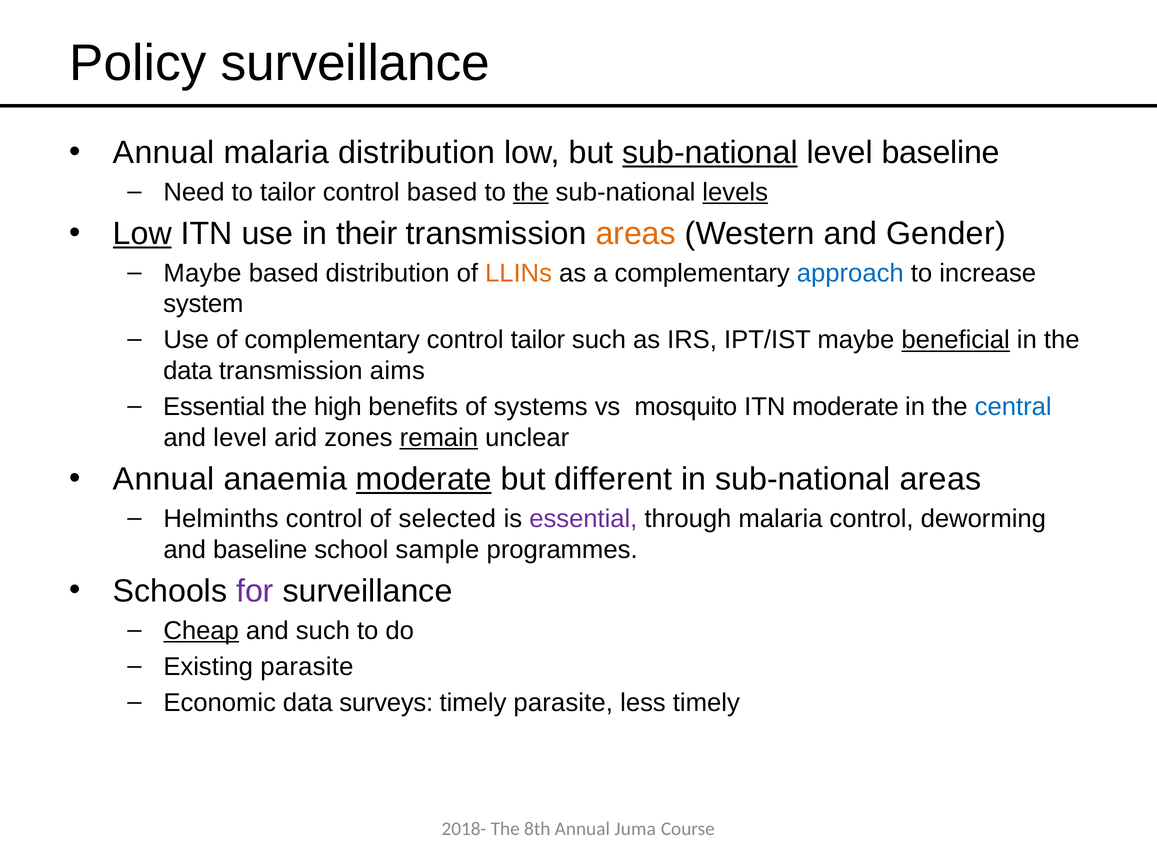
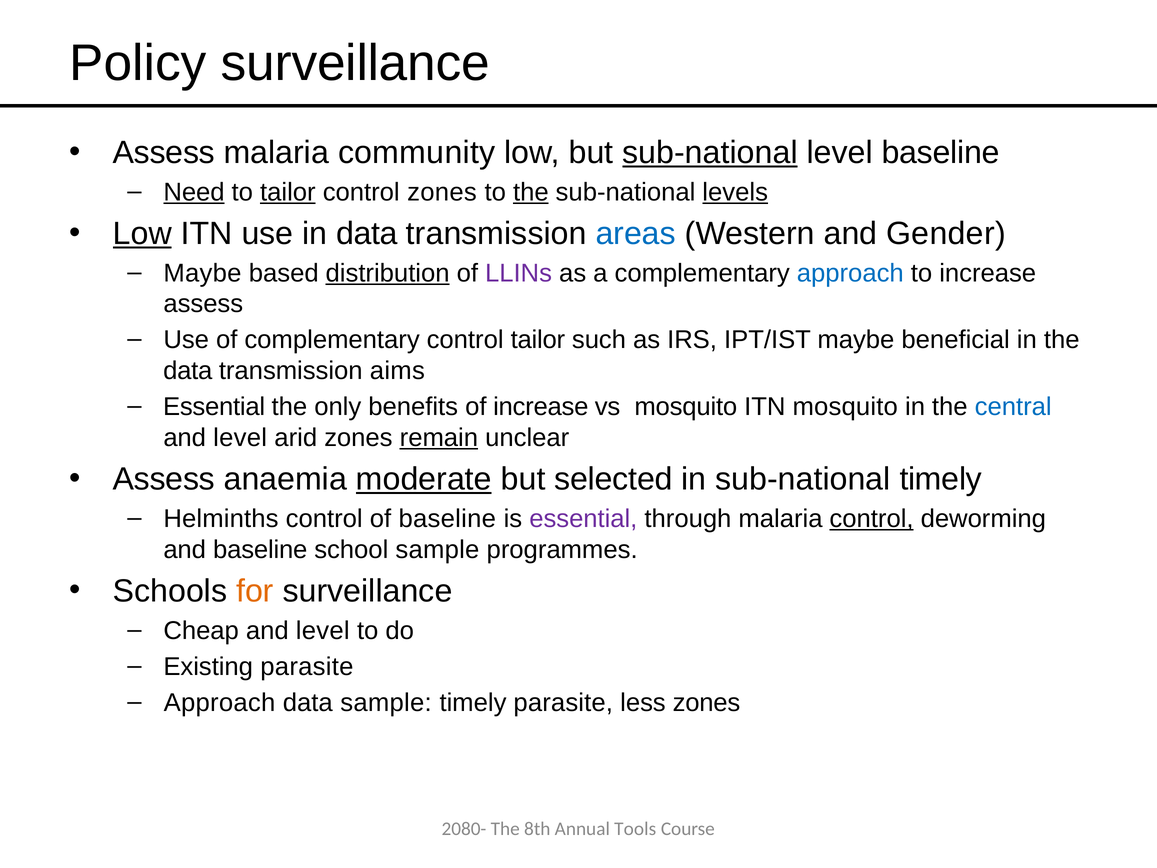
Annual: Annual -> Assess (164, 153)
malaria distribution: distribution -> community (417, 153)
Need underline: none -> present (194, 192)
tailor underline: none -> present (288, 192)
control based: based -> zones (442, 192)
in their: their -> data (367, 234)
areas colour: orange -> blue (636, 234)
distribution underline: none -> present (388, 273)
LLINs colour: orange -> purple (518, 273)
system: system -> assess (203, 304)
beneficial underline: present -> none (956, 340)
high: high -> only (338, 407)
of systems: systems -> increase (541, 407)
ITN moderate: moderate -> mosquito (845, 407)
Annual: Annual -> Assess (164, 479)
different: different -> selected (613, 479)
sub-national areas: areas -> timely (941, 479)
of selected: selected -> baseline (447, 519)
control underline: none -> present (872, 519)
for colour: purple -> orange (255, 591)
Cheap underline: present -> none (201, 630)
such: such -> level (323, 630)
Economic: Economic -> Approach (220, 702)
data surveys: surveys -> sample (386, 702)
less timely: timely -> zones (706, 702)
2018-: 2018- -> 2080- (464, 829)
Juma: Juma -> Tools (635, 829)
